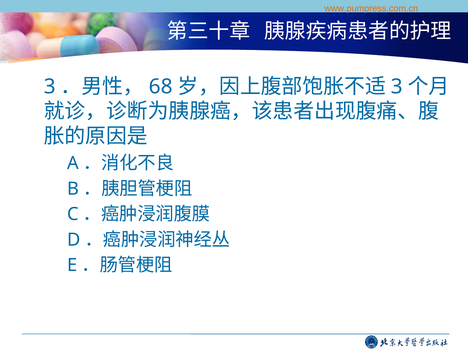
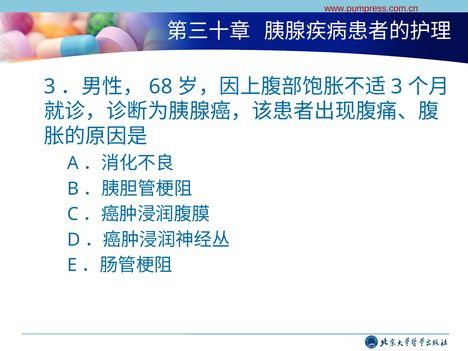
www.pumpress.com.cn colour: orange -> red (371, 8)
